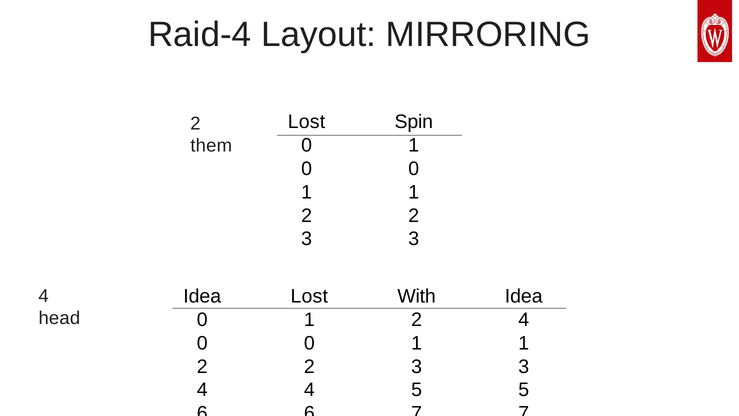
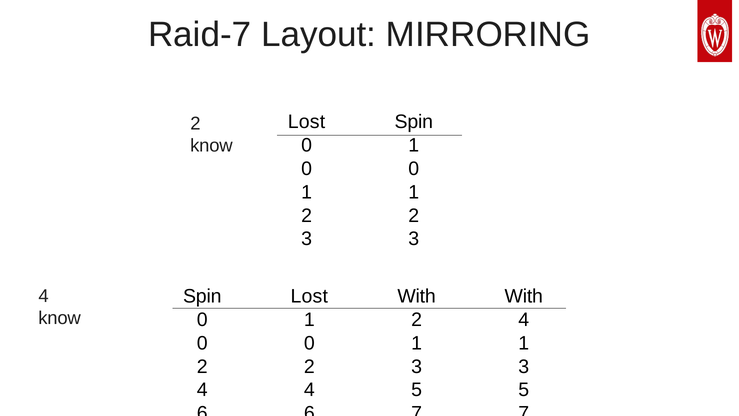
Raid-4: Raid-4 -> Raid-7 (200, 34)
them: them -> know (211, 146)
Idea: Idea -> Spin (202, 296)
Idea: Idea -> With (524, 296)
head: head -> know (60, 318)
